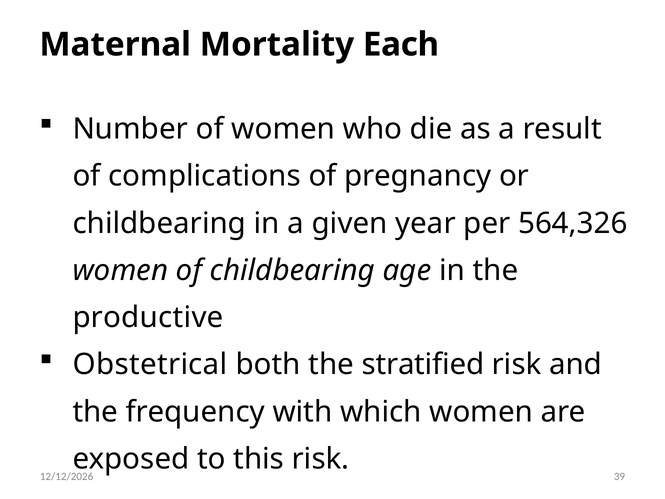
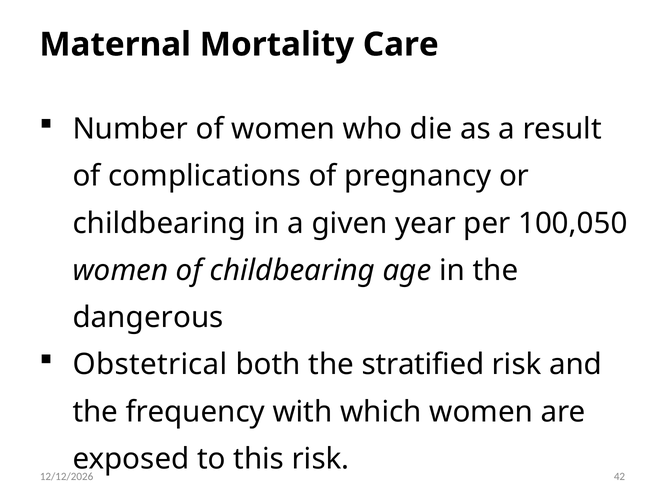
Each: Each -> Care (401, 45)
564,326: 564,326 -> 100,050 (573, 223)
productive: productive -> dangerous (148, 317)
39: 39 -> 42 (619, 476)
